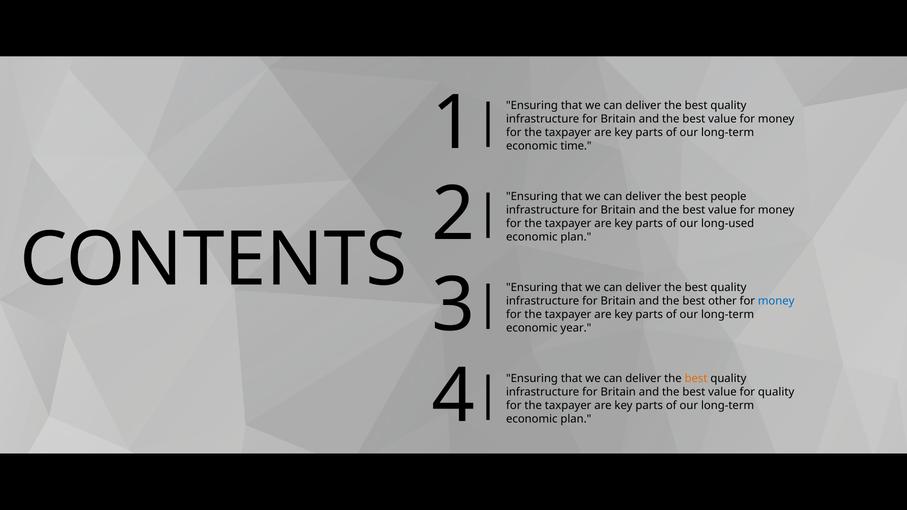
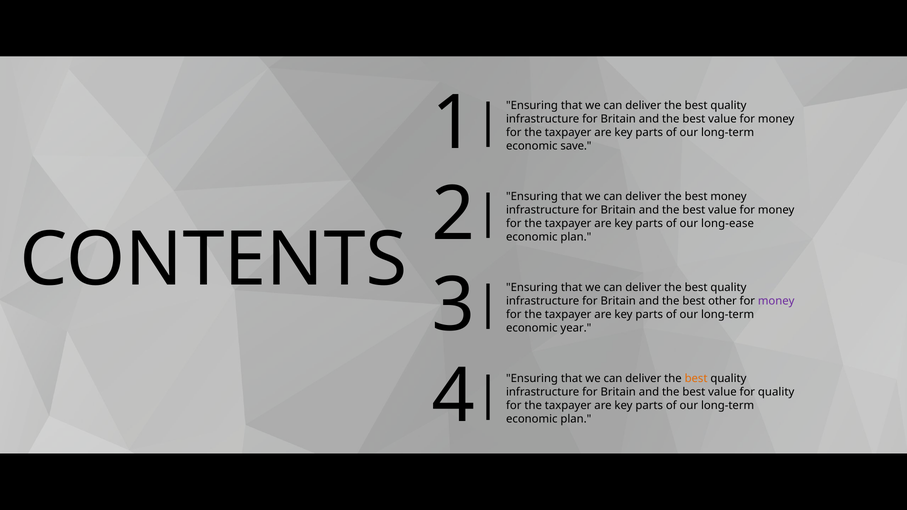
time: time -> save (576, 146)
best people: people -> money (728, 196)
long-used: long-used -> long-ease (728, 224)
money colour: blue -> purple (776, 301)
